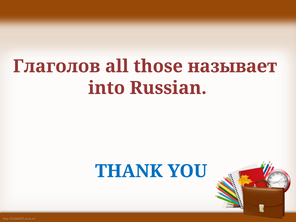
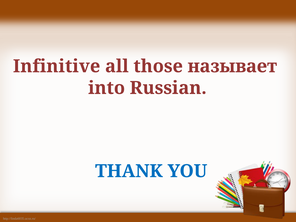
Глаголов: Глаголов -> Infinitive (57, 66)
